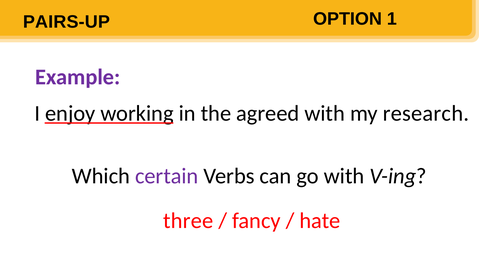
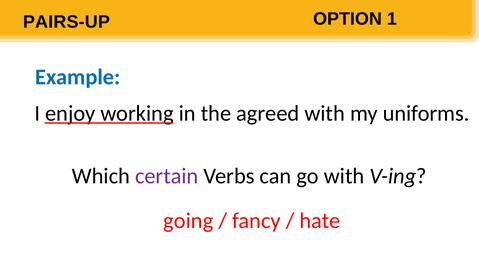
Example colour: purple -> blue (78, 77)
research: research -> uniforms (426, 113)
three: three -> going (188, 220)
